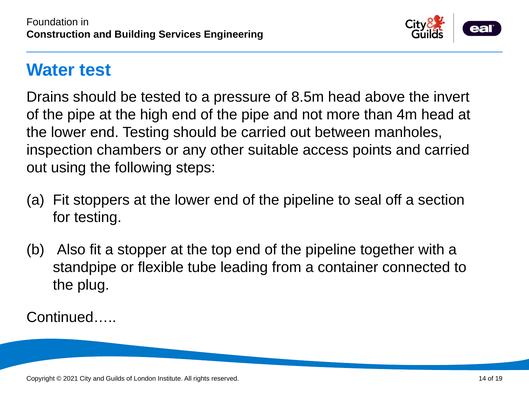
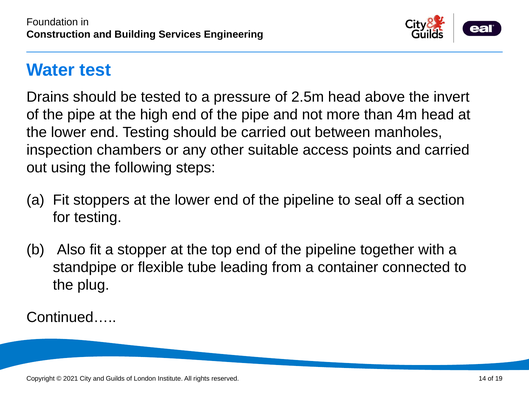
8.5m: 8.5m -> 2.5m (308, 97)
